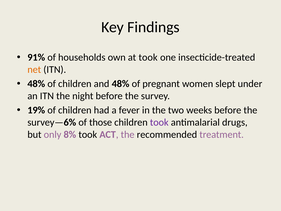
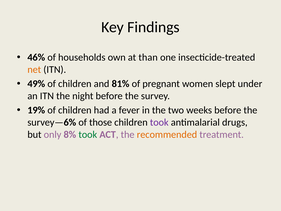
91%: 91% -> 46% (36, 57)
at took: took -> than (148, 57)
48%: 48% -> 49% (36, 84)
and 48%: 48% -> 81% (121, 84)
took colour: black -> green (88, 134)
recommended colour: black -> orange (167, 134)
